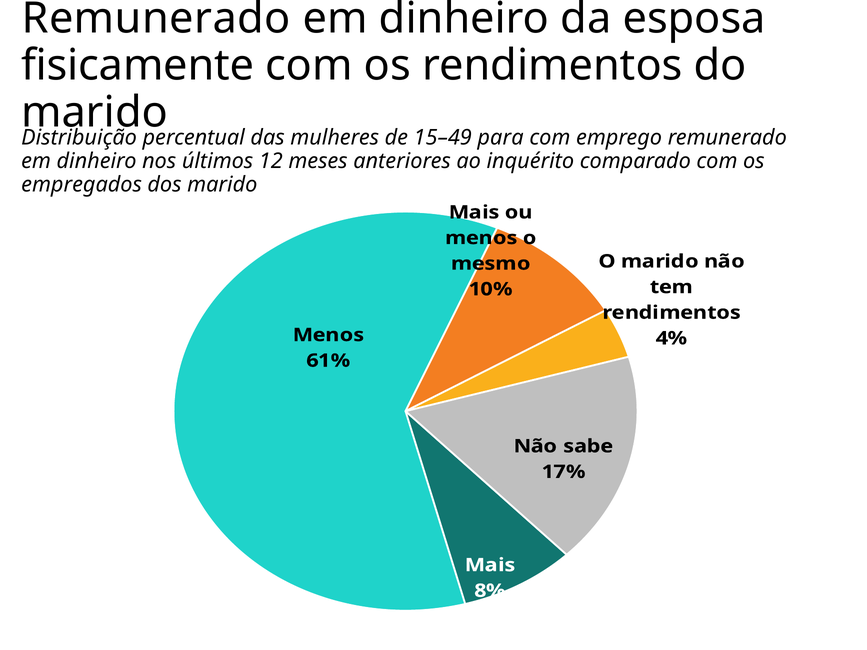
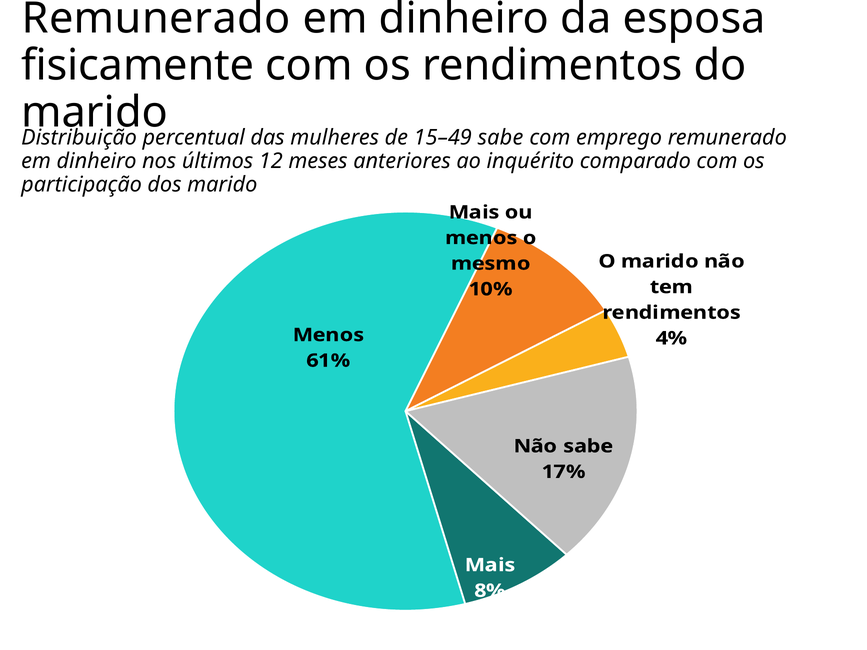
15–49 para: para -> sabe (500, 138)
empregados: empregados -> participação (82, 184)
